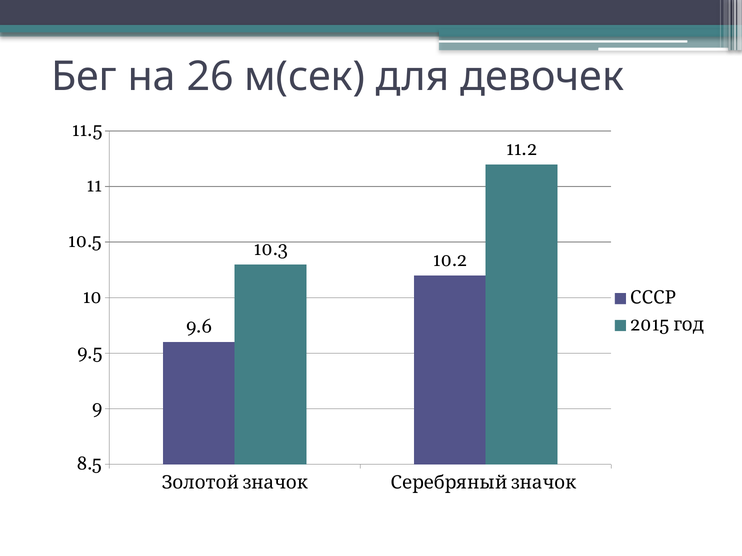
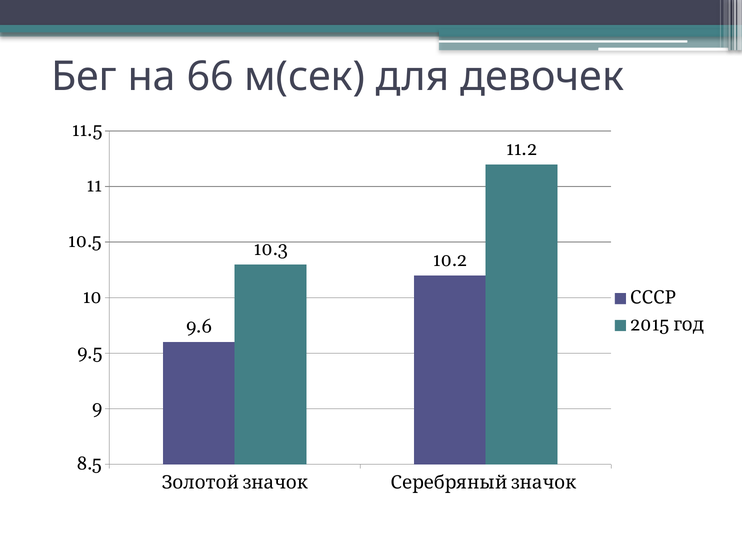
26: 26 -> 66 (210, 77)
